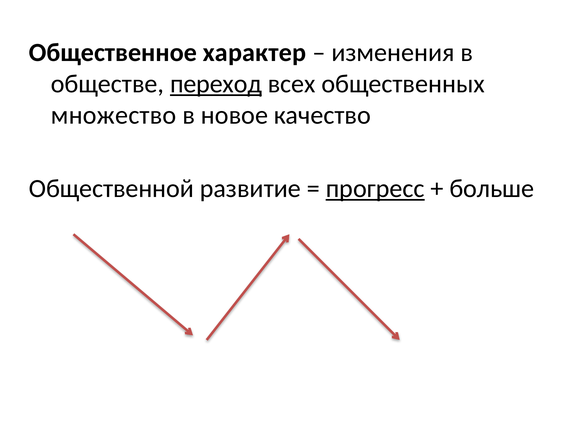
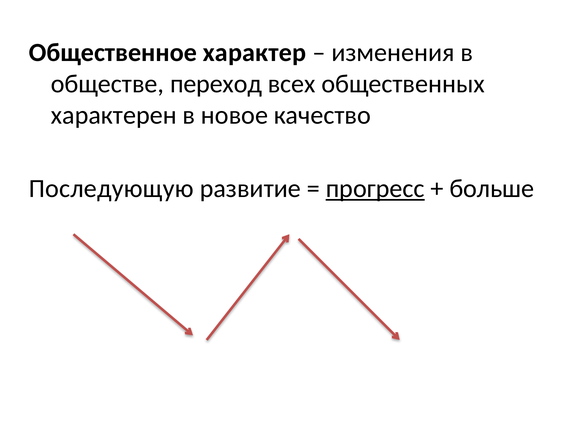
переход underline: present -> none (216, 84)
множество: множество -> характерен (114, 115)
Общественной: Общественной -> Последующую (111, 189)
